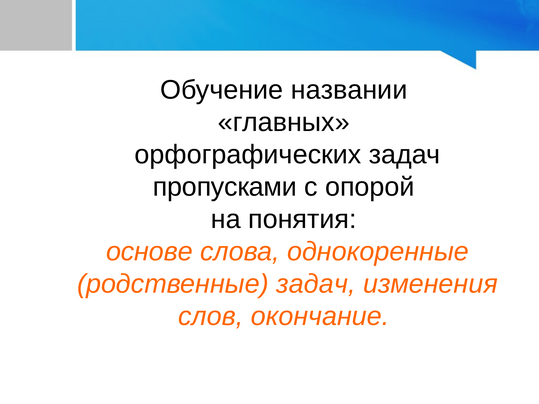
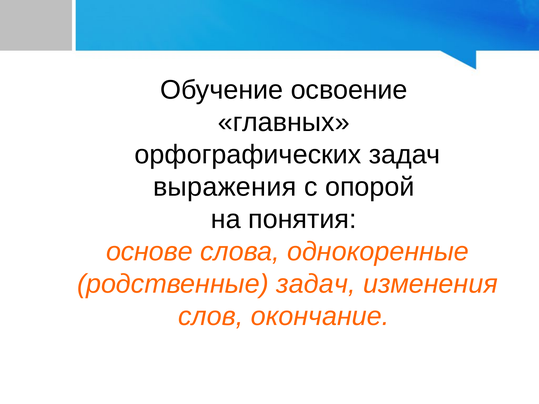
названии: названии -> освоение (349, 90)
пропусками: пропусками -> выражения (225, 187)
